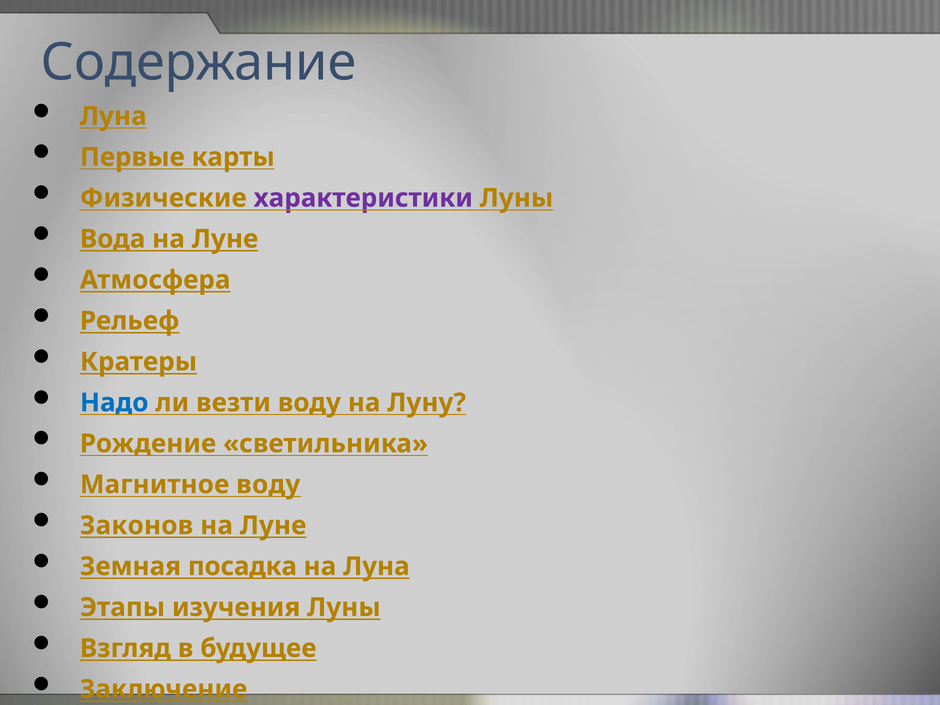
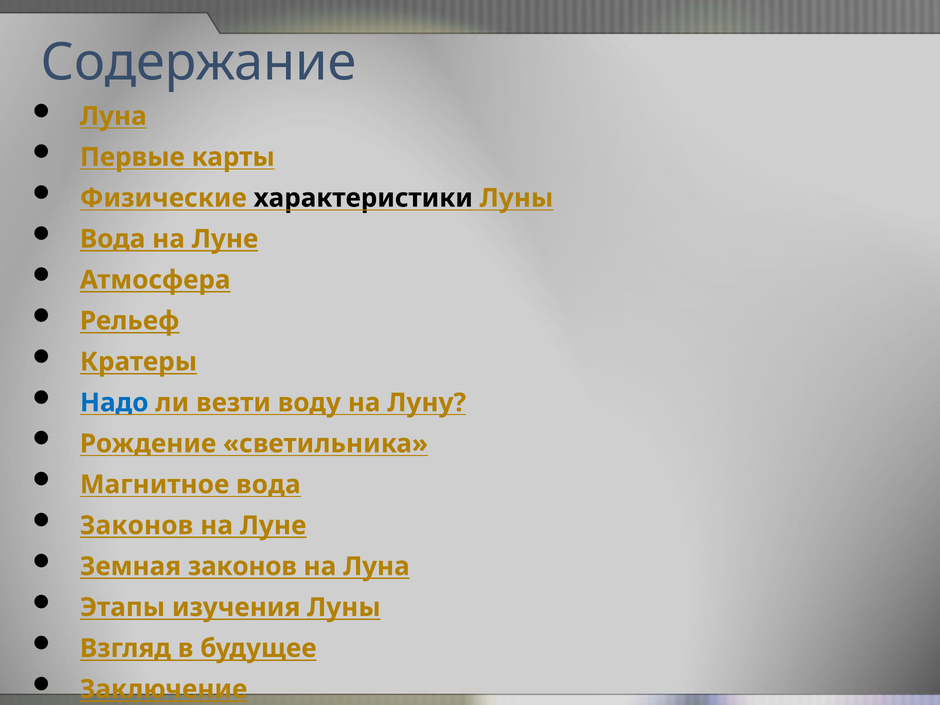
характеристики colour: purple -> black (363, 198)
Магнитное воду: воду -> вода (268, 485)
Земная посадка: посадка -> законов (242, 566)
